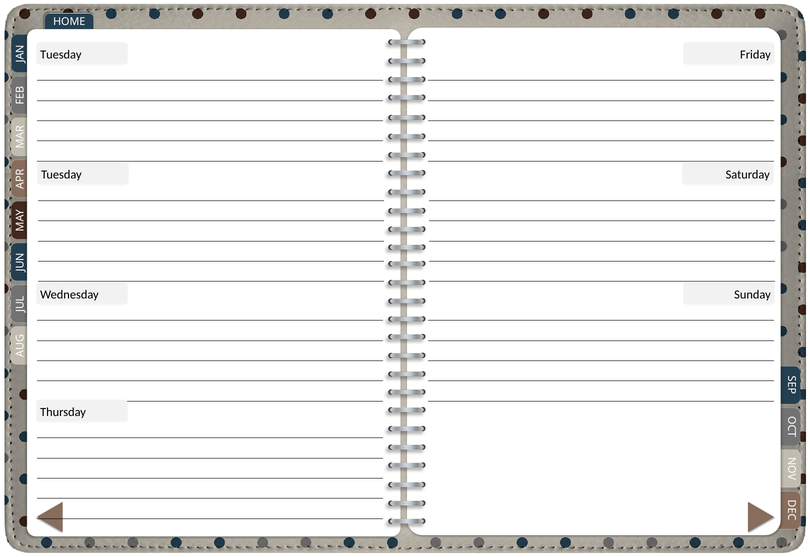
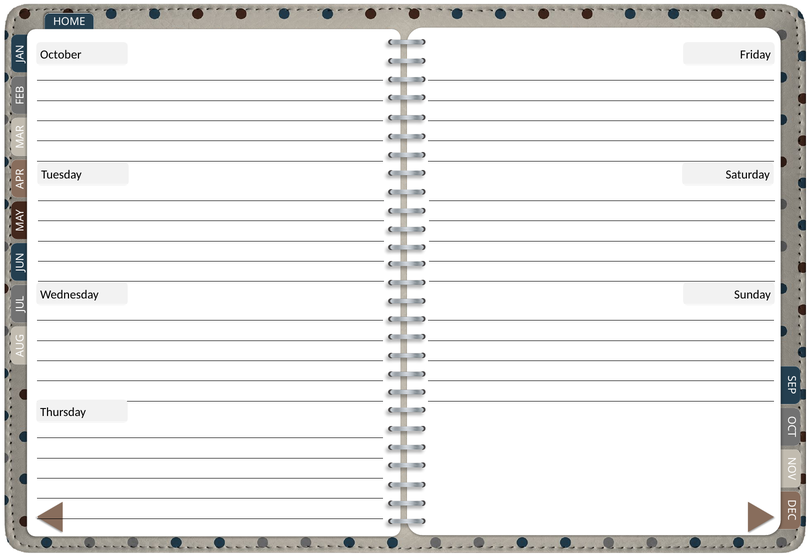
Tuesday: Tuesday -> October (61, 55)
